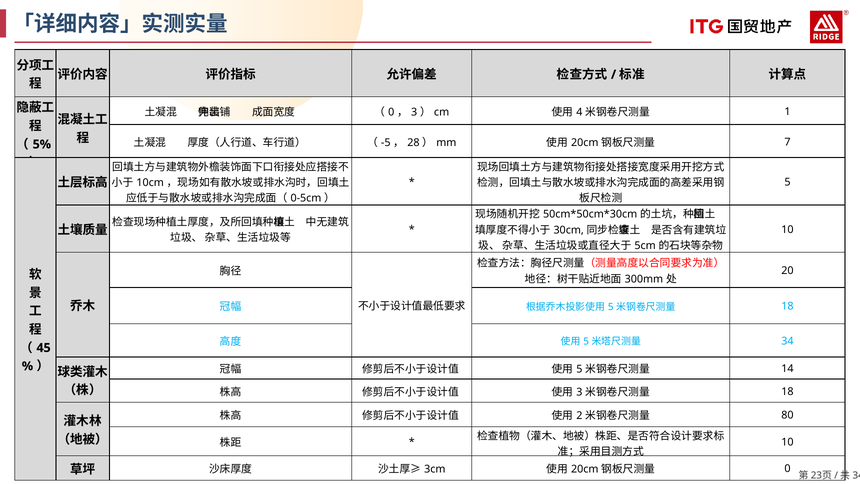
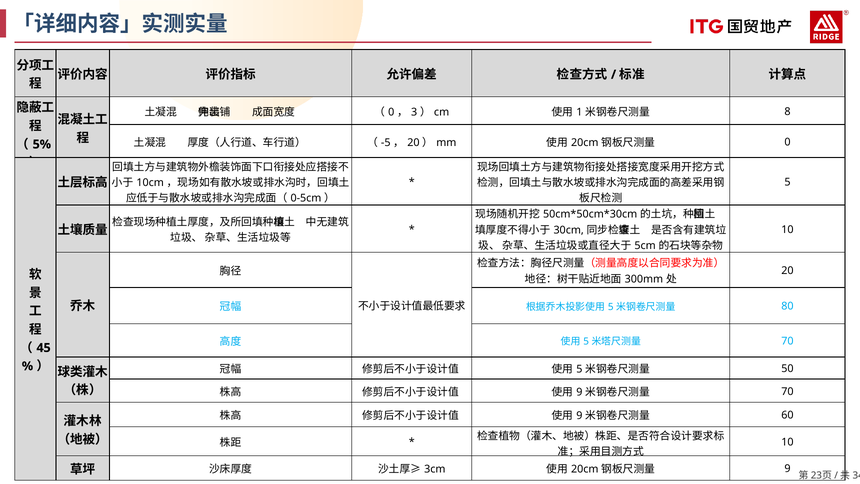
4: 4 -> 1 (579, 112)
1: 1 -> 8 (787, 112)
28: 28 -> 20 (413, 142)
7: 7 -> 0 (787, 142)
18: 18 -> 80 (787, 306)
34: 34 -> 70 (787, 341)
14: 14 -> 50 (787, 369)
3: 3 -> 9 (579, 392)
18: 18 -> 70 (787, 391)
2: 2 -> 9 (579, 416)
80: 80 -> 60 (787, 415)
0: 0 -> 9 (787, 469)
